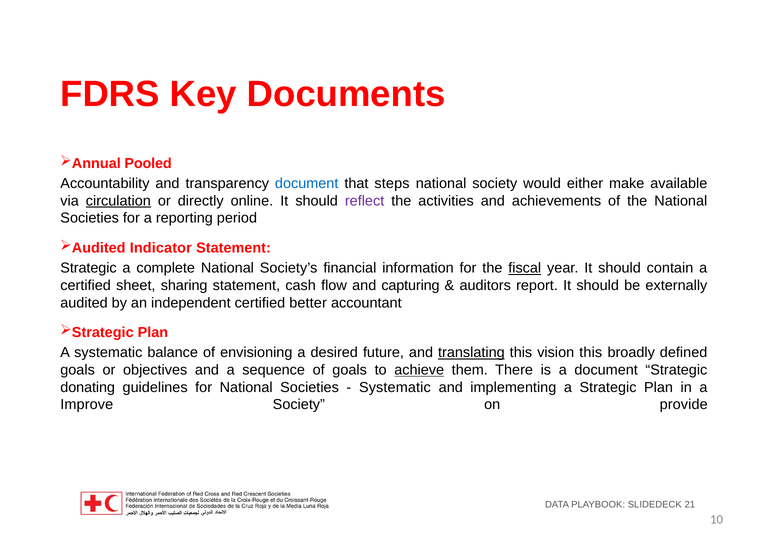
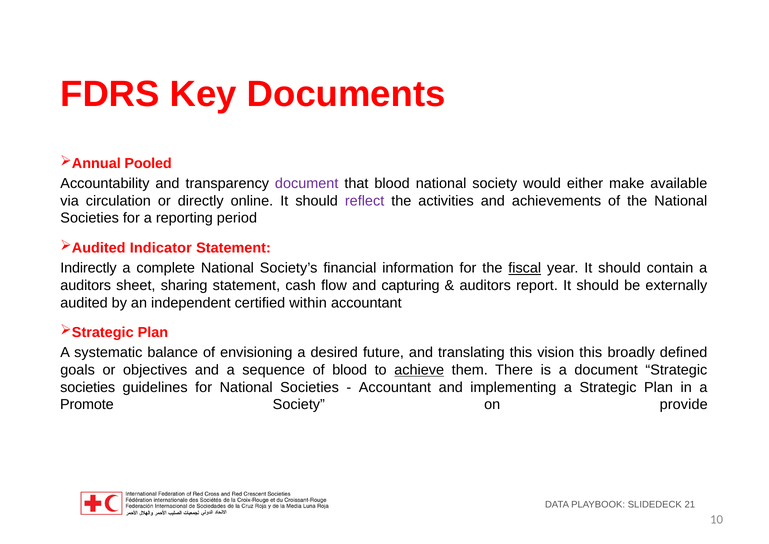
document colour: blue -> purple (307, 184)
that steps: steps -> blood (392, 184)
circulation underline: present -> none (118, 201)
Strategic: Strategic -> Indirectly (89, 268)
certified: certified -> auditors (86, 286)
better: better -> within (308, 303)
translating underline: present -> none (471, 353)
of goals: goals -> blood (350, 370)
donating: donating -> societies (88, 387)
Systematic: Systematic -> Accountant (395, 387)
Improve: Improve -> Promote (87, 405)
